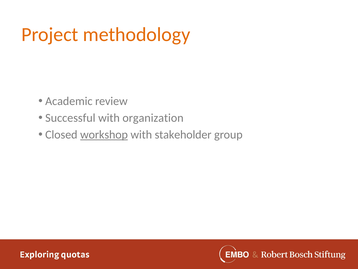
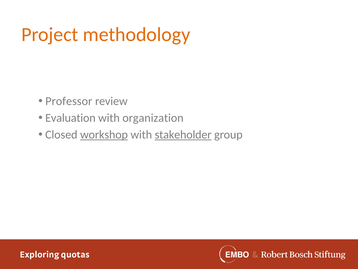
Academic: Academic -> Professor (69, 101)
Successful: Successful -> Evaluation (70, 118)
stakeholder underline: none -> present (183, 134)
